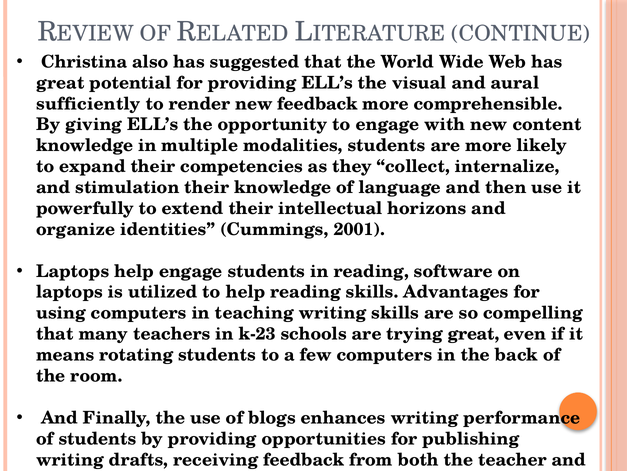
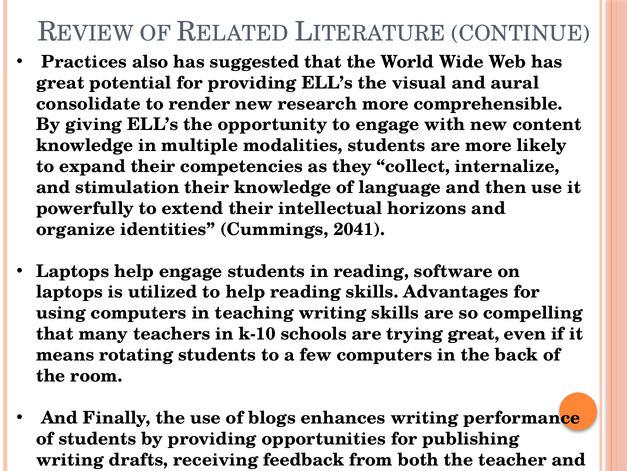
Christina: Christina -> Practices (84, 62)
sufficiently: sufficiently -> consolidate (88, 104)
new feedback: feedback -> research (317, 104)
2001: 2001 -> 2041 (359, 229)
k-23: k-23 -> k-10 (257, 334)
